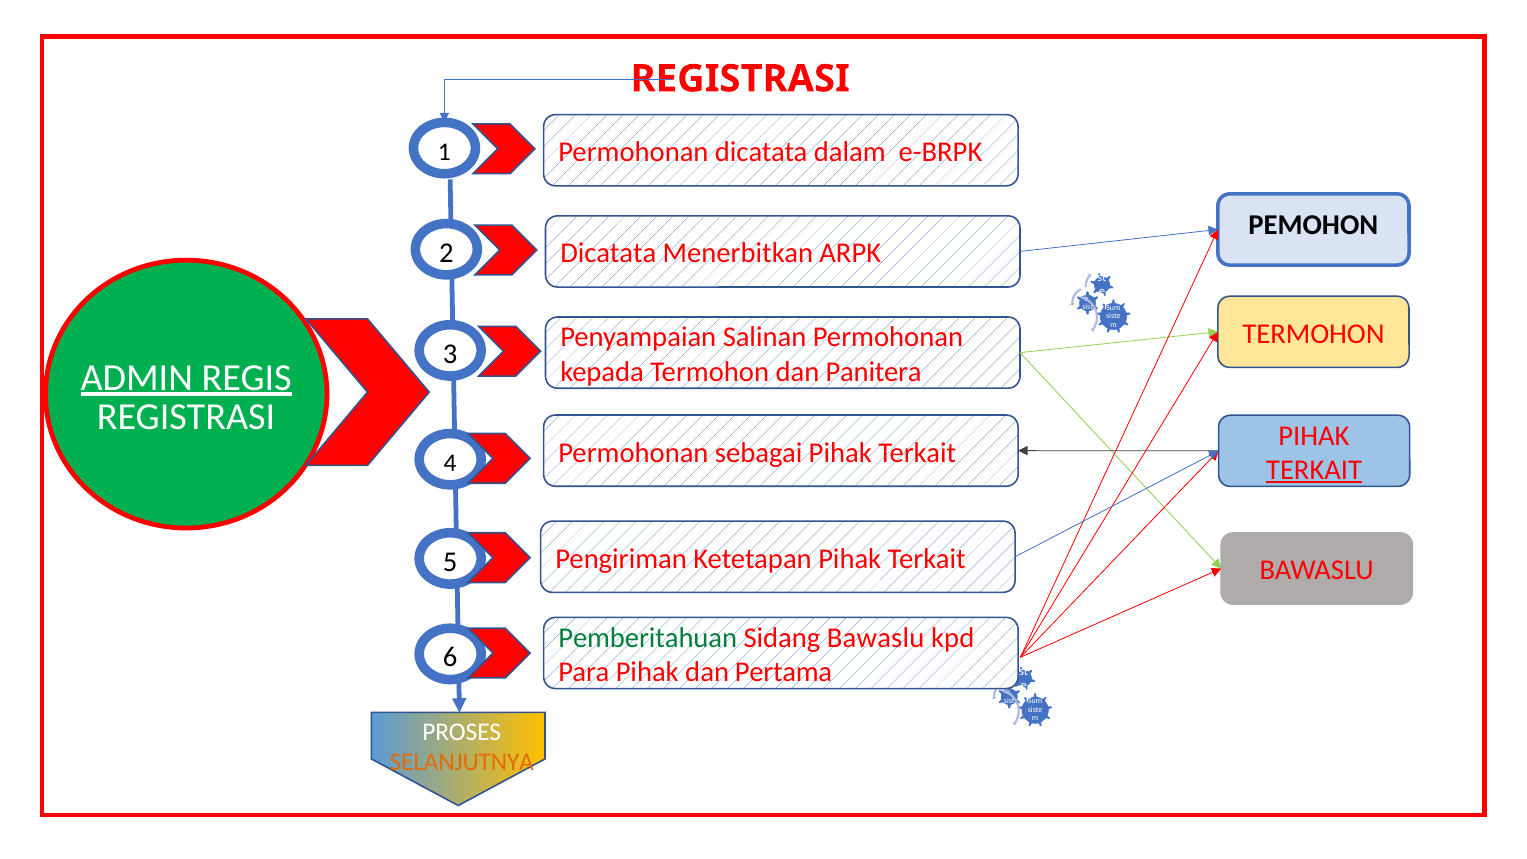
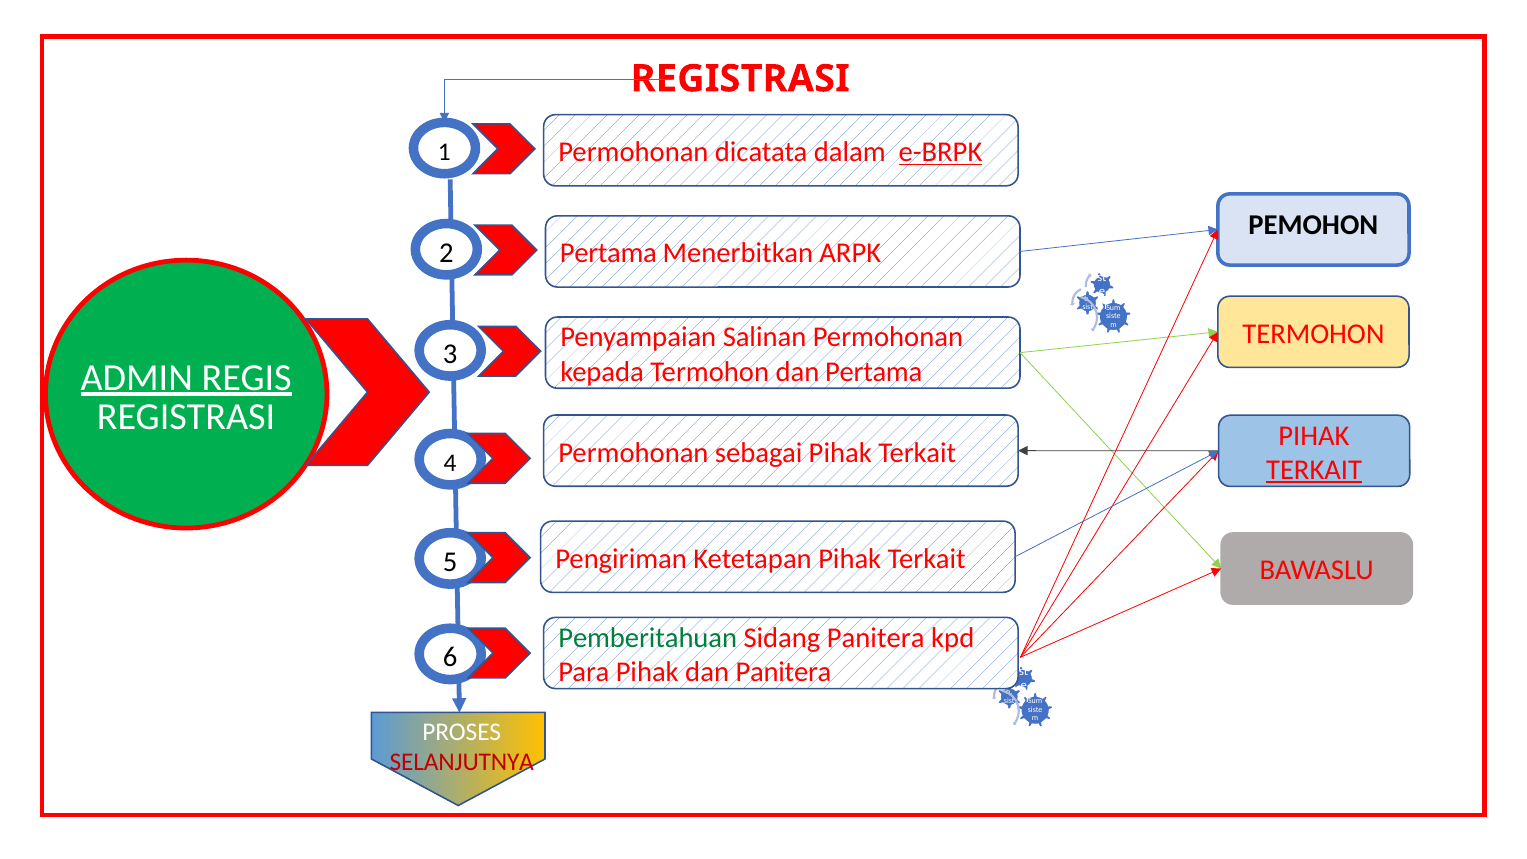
e-BRPK underline: none -> present (941, 152)
2 Dicatata: Dicatata -> Pertama (608, 253)
dan Panitera: Panitera -> Pertama (874, 372)
Sidang Bawaslu: Bawaslu -> Panitera (876, 638)
dan Pertama: Pertama -> Panitera (784, 672)
SELANJUTNYA colour: orange -> red (462, 762)
